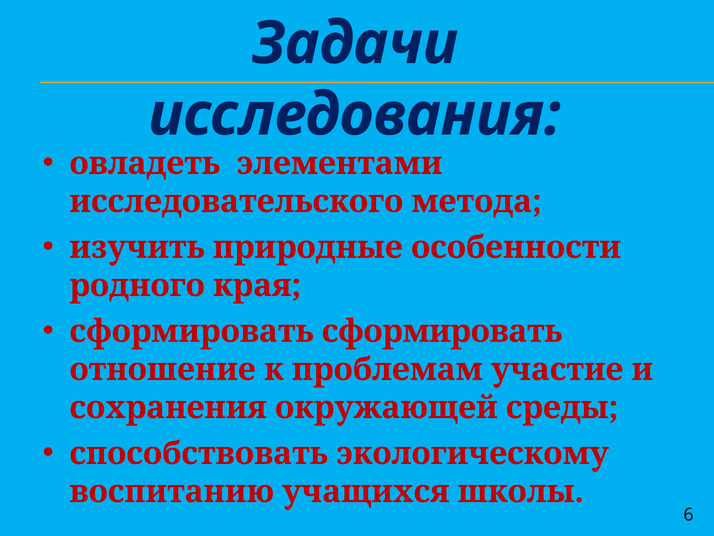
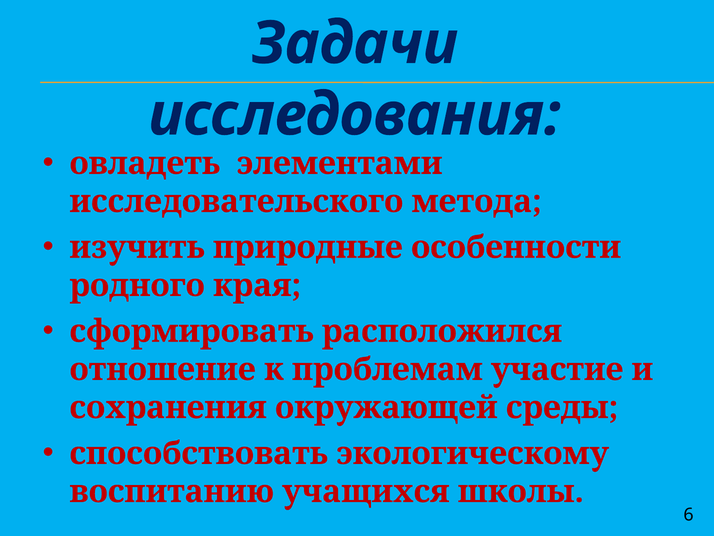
сформировать сформировать: сформировать -> расположился (442, 331)
